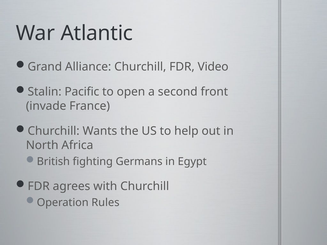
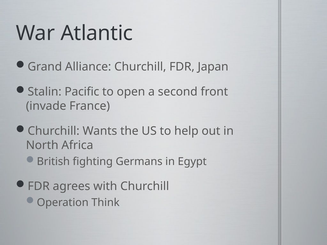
Video: Video -> Japan (213, 67)
Rules: Rules -> Think (106, 203)
